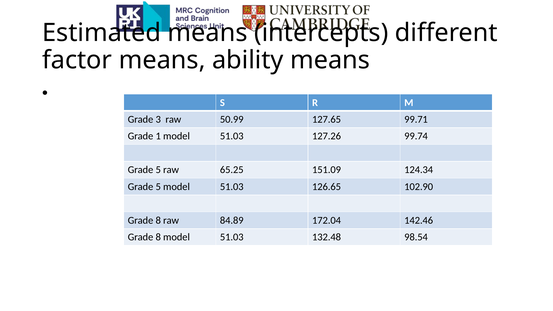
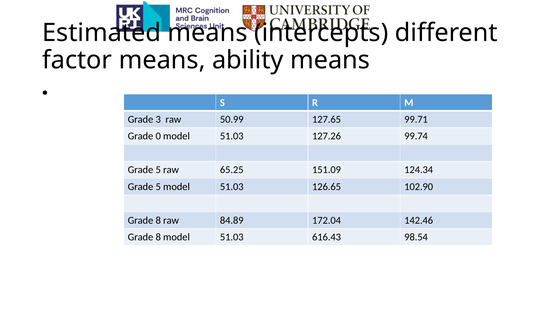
1: 1 -> 0 (158, 136)
132.48: 132.48 -> 616.43 (327, 237)
